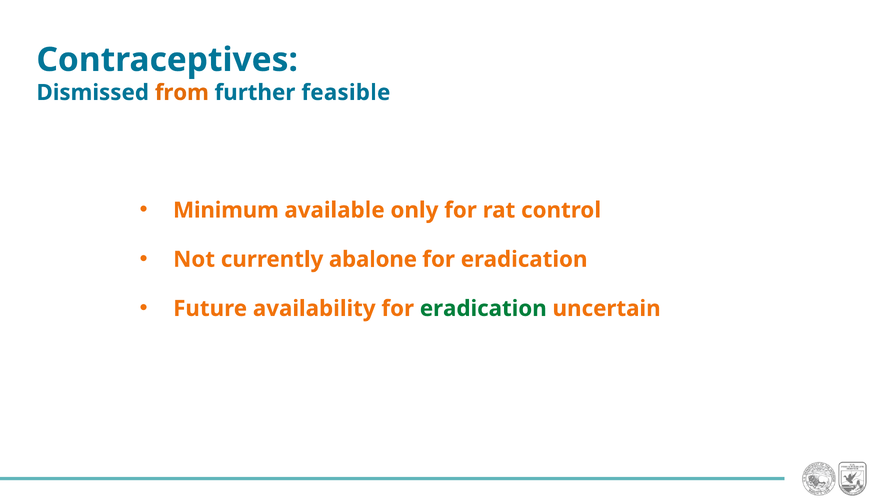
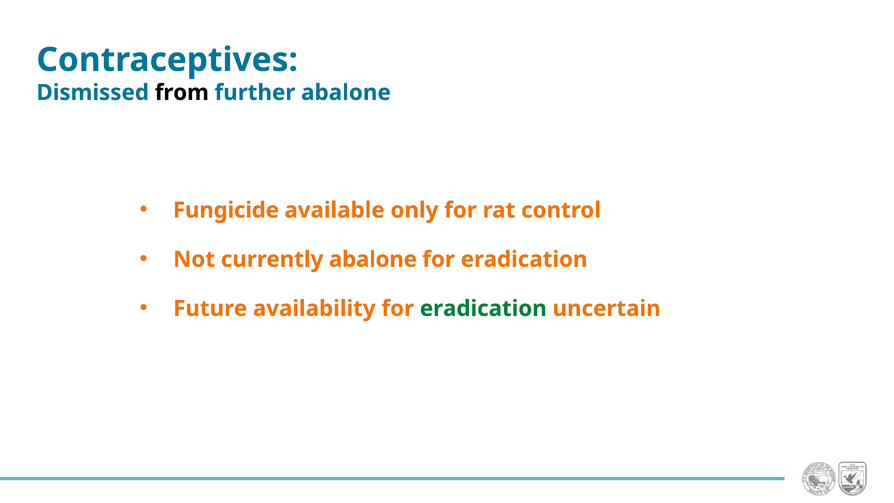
from colour: orange -> black (182, 93)
further feasible: feasible -> abalone (346, 93)
Minimum: Minimum -> Fungicide (226, 210)
